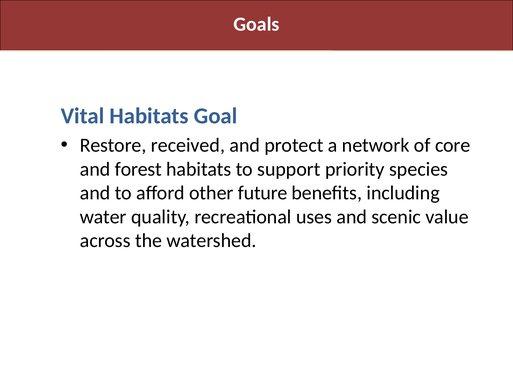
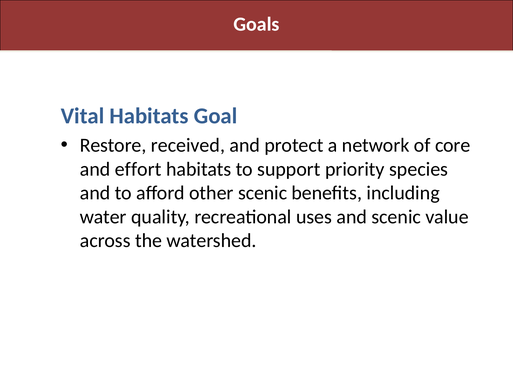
forest: forest -> effort (138, 169)
other future: future -> scenic (263, 193)
